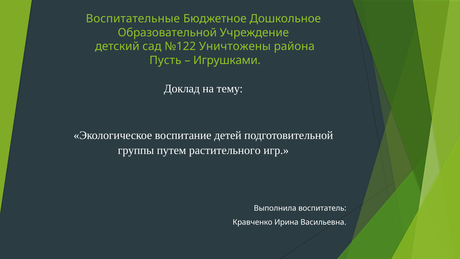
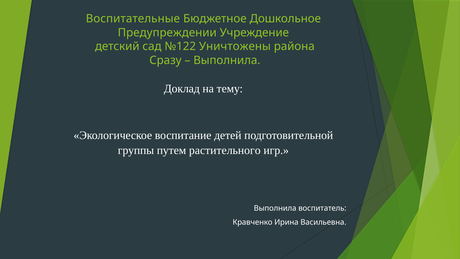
Образовательной: Образовательной -> Предупреждении (167, 33)
Пусть: Пусть -> Сразу (165, 60)
Игрушками: Игрушками -> Выполнила (227, 60)
